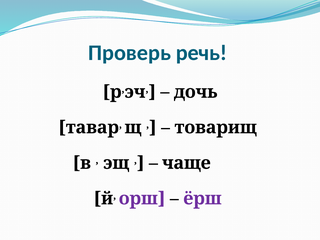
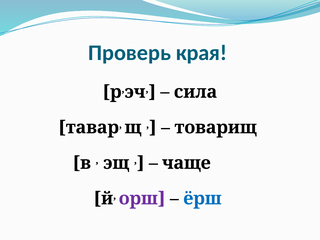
речь: речь -> края (201, 53)
дочь: дочь -> сила (196, 92)
ёрш colour: purple -> blue (202, 198)
